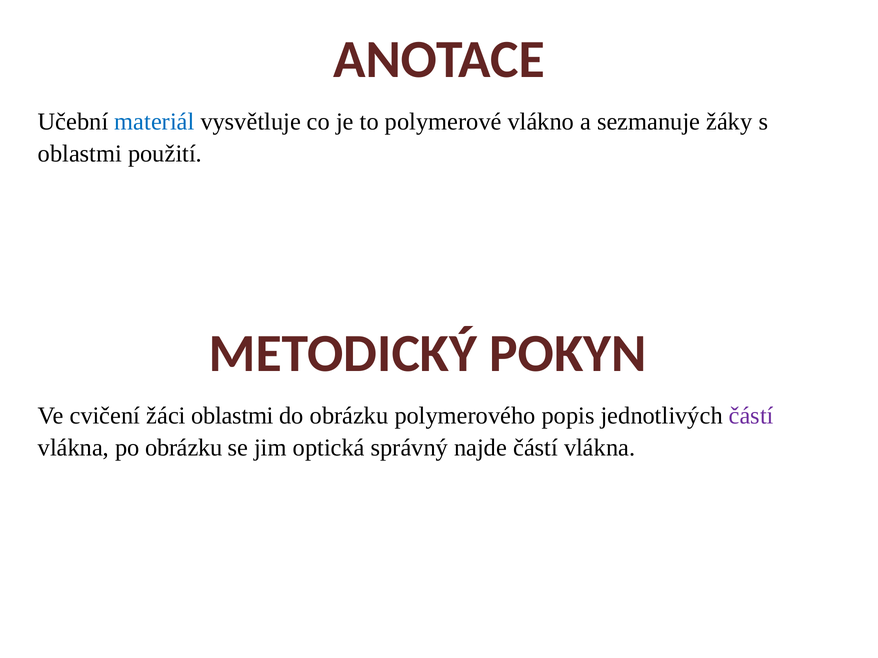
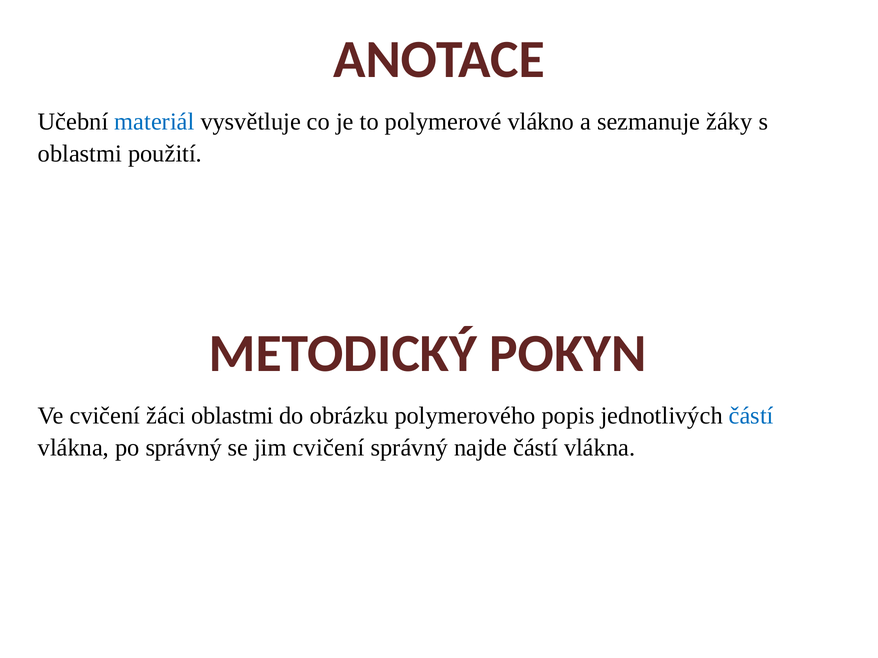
částí colour: purple -> blue (751, 416)
po obrázku: obrázku -> správný (184, 448)
jim optická: optická -> cvičení (329, 448)
